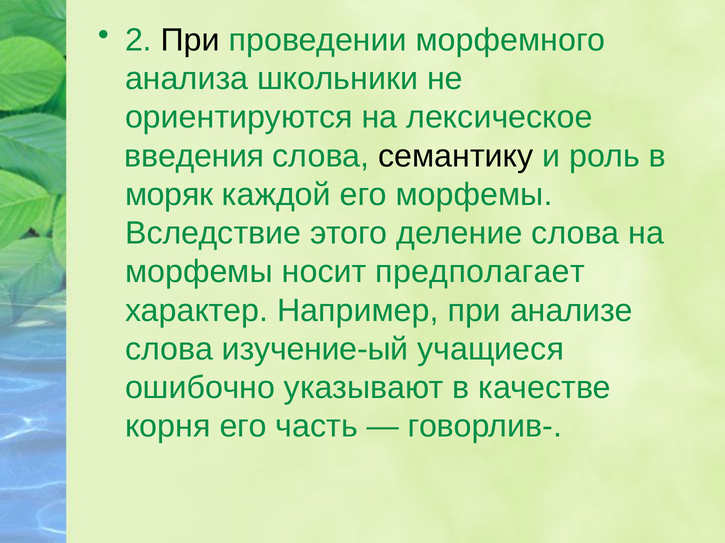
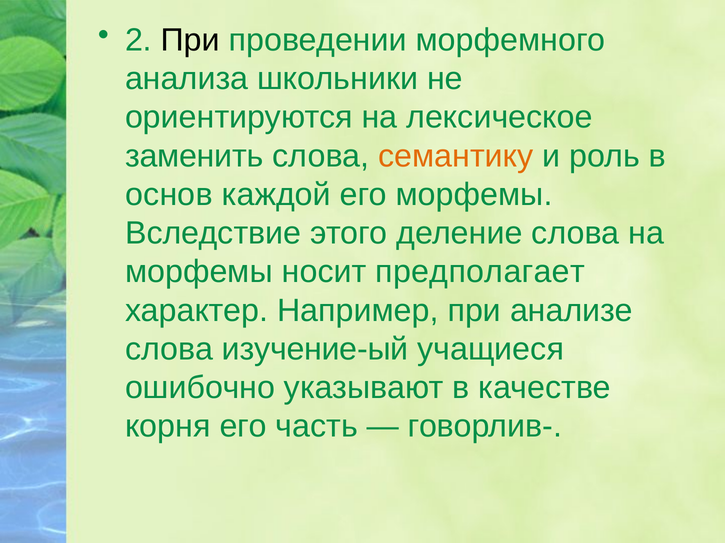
введения: введения -> заменить (194, 156)
семантику colour: black -> orange (456, 156)
моряк: моряк -> основ (169, 195)
